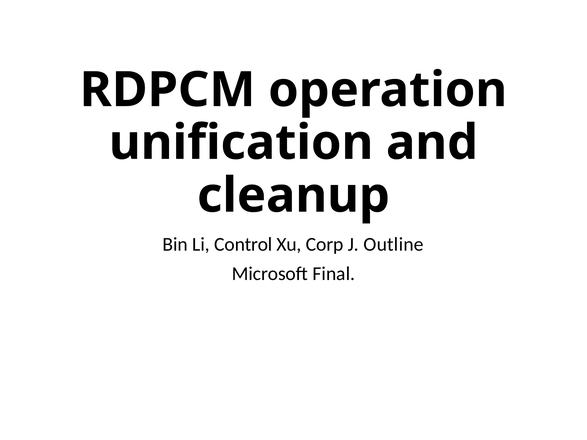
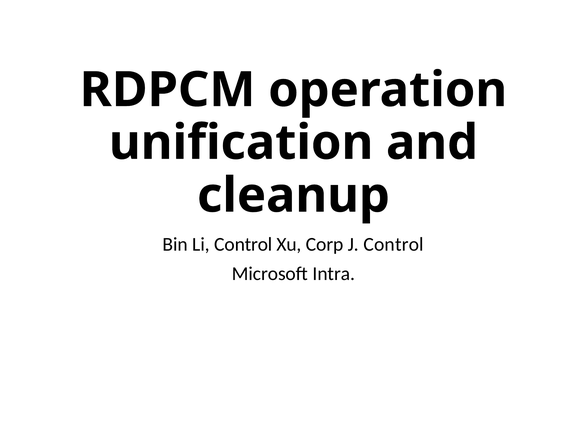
J Outline: Outline -> Control (394, 245)
Final: Final -> Intra (334, 274)
